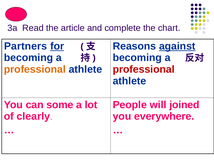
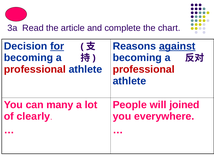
Partners: Partners -> Decision (26, 46)
professional colour: orange -> red (35, 70)
some: some -> many (60, 105)
